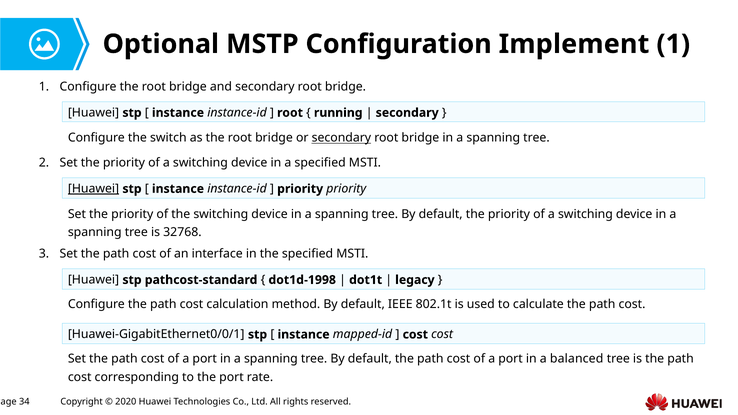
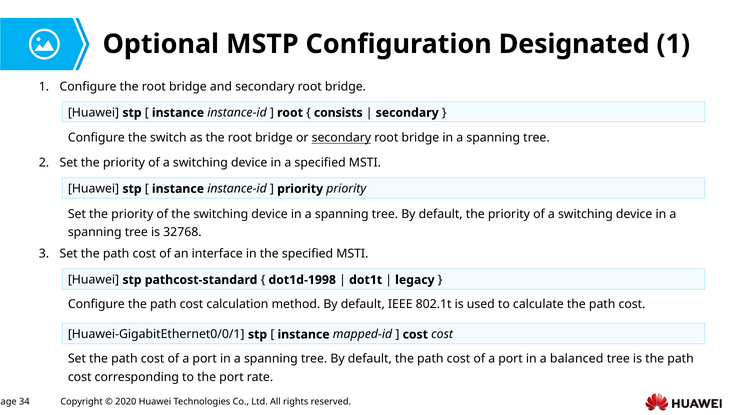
Implement: Implement -> Designated (574, 44)
running: running -> consists (338, 113)
Huawei underline: present -> none (94, 189)
